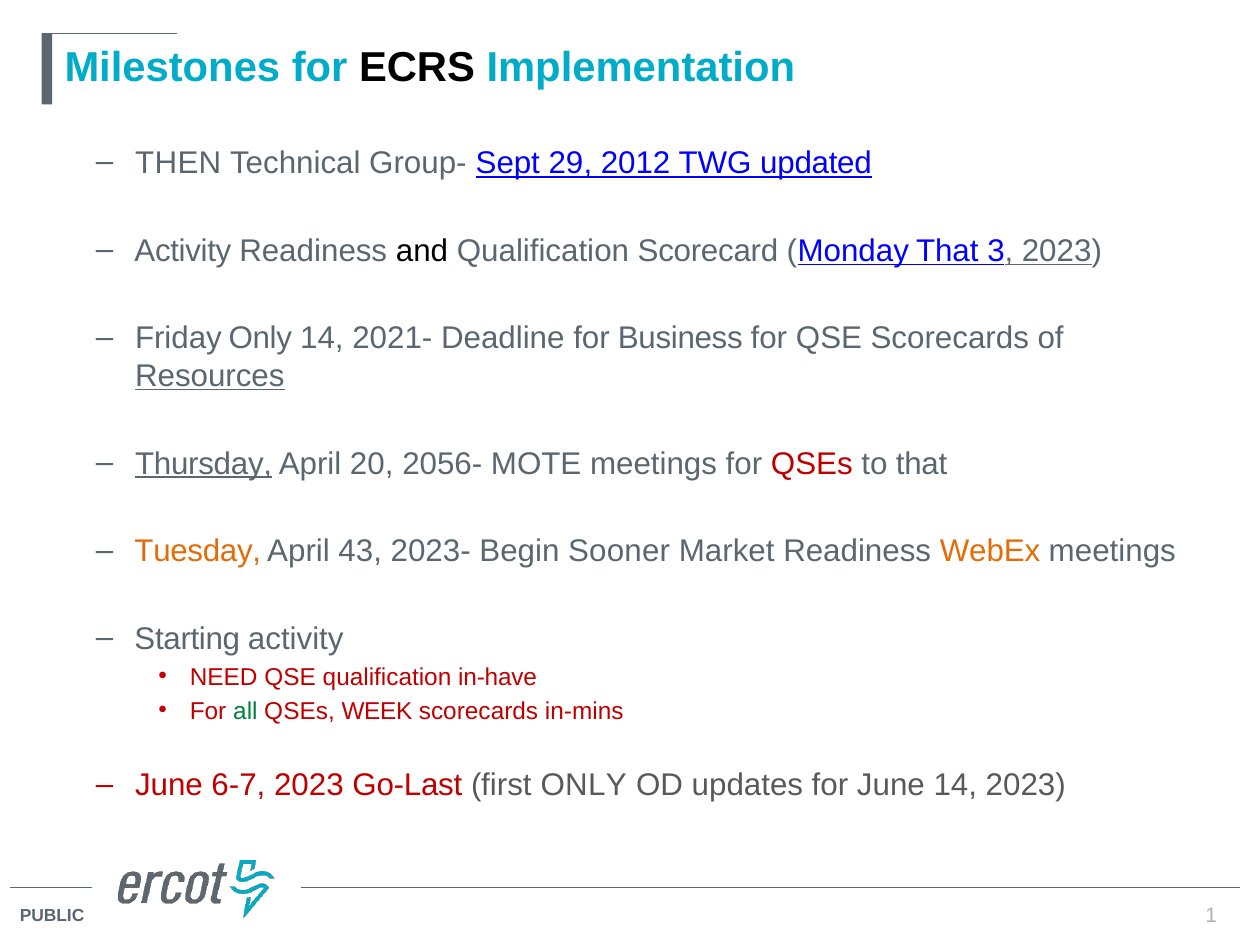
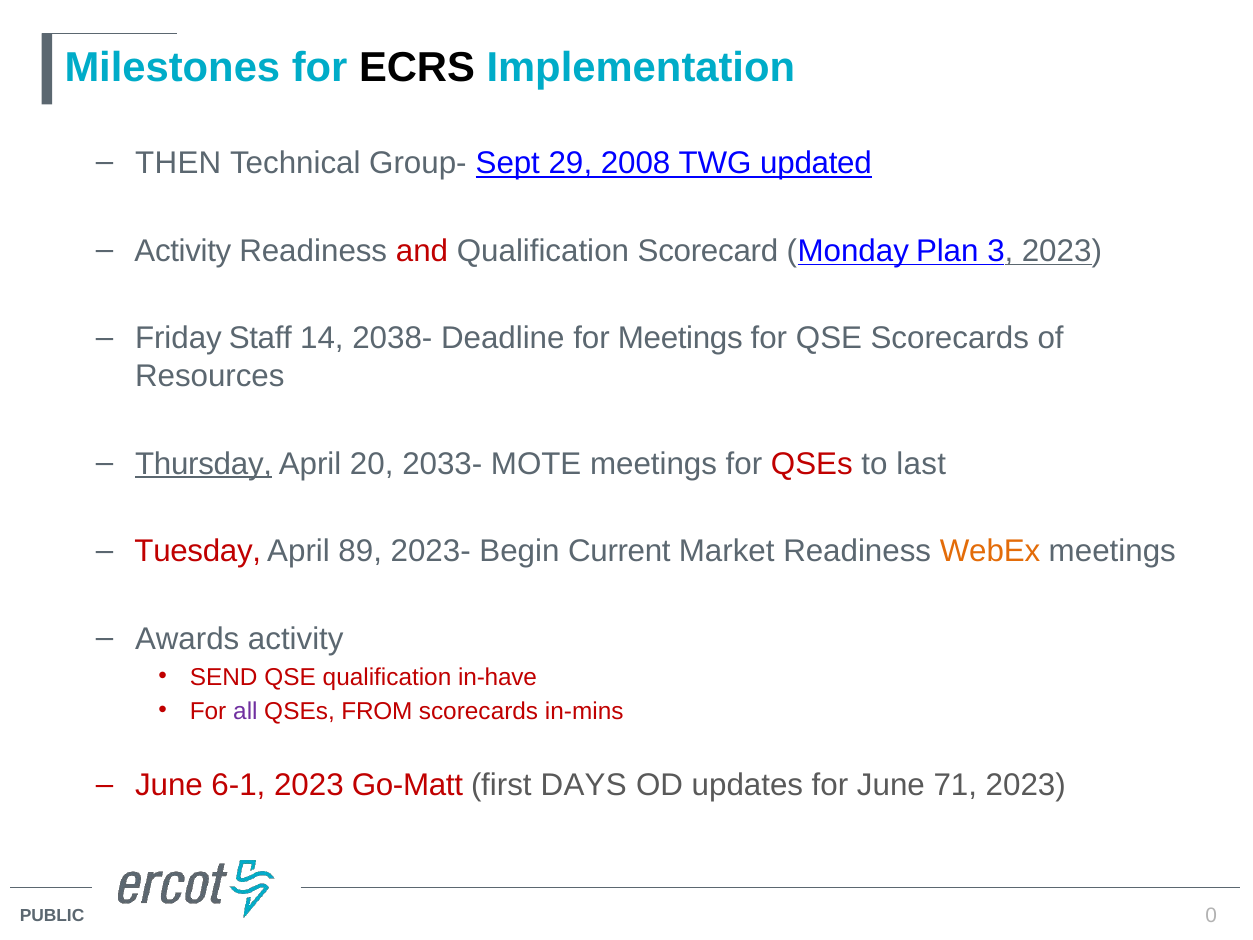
2012: 2012 -> 2008 (636, 163)
and colour: black -> red (422, 251)
Monday That: That -> Plan (947, 251)
Friday Only: Only -> Staff (260, 338)
2021-: 2021- -> 2038- (392, 338)
for Business: Business -> Meetings (680, 338)
Resources underline: present -> none (210, 376)
2056-: 2056- -> 2033- (442, 464)
to that: that -> last (921, 464)
Tuesday colour: orange -> red (198, 551)
43: 43 -> 89 (360, 551)
Sooner: Sooner -> Current (619, 551)
Starting: Starting -> Awards (187, 639)
NEED: NEED -> SEND (224, 677)
all colour: green -> purple (245, 711)
WEEK: WEEK -> FROM (377, 711)
6-7: 6-7 -> 6-1 (238, 785)
Go-Last: Go-Last -> Go-Matt (407, 785)
first ONLY: ONLY -> DAYS (584, 785)
June 14: 14 -> 71 (955, 785)
1: 1 -> 0 (1211, 915)
